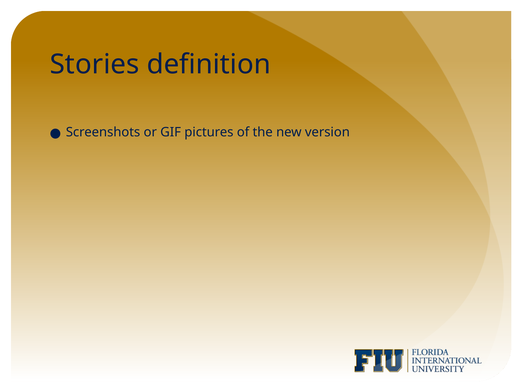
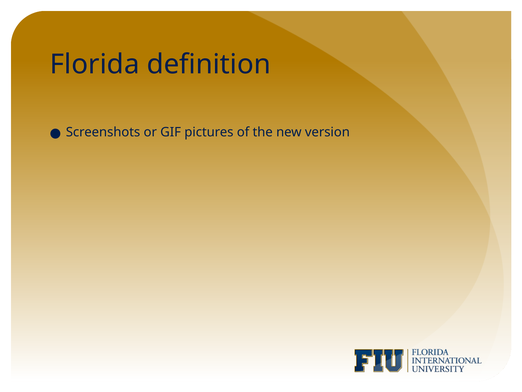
Stories: Stories -> Florida (95, 64)
